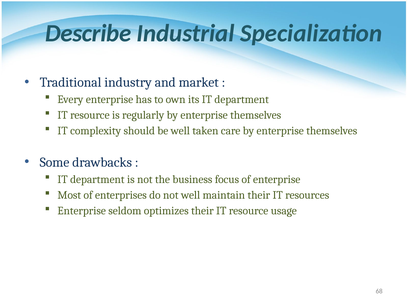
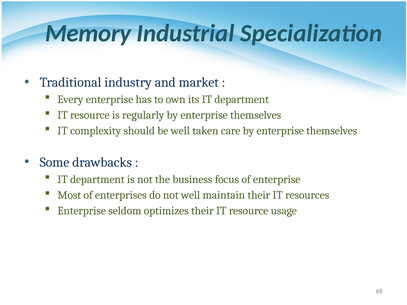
Describe: Describe -> Memory (88, 33)
